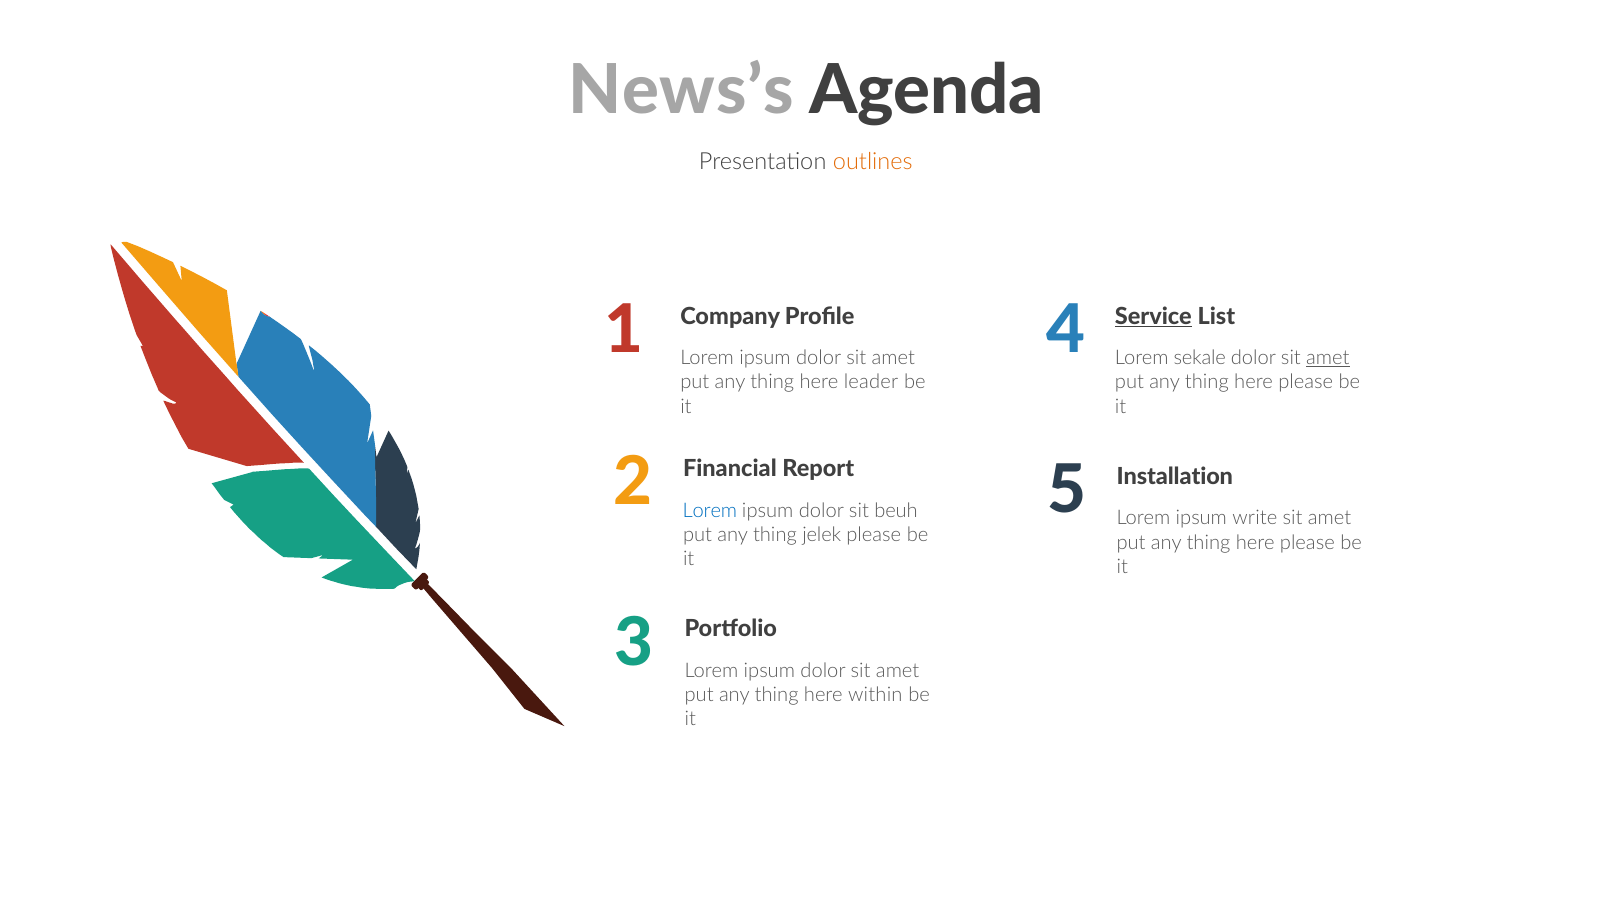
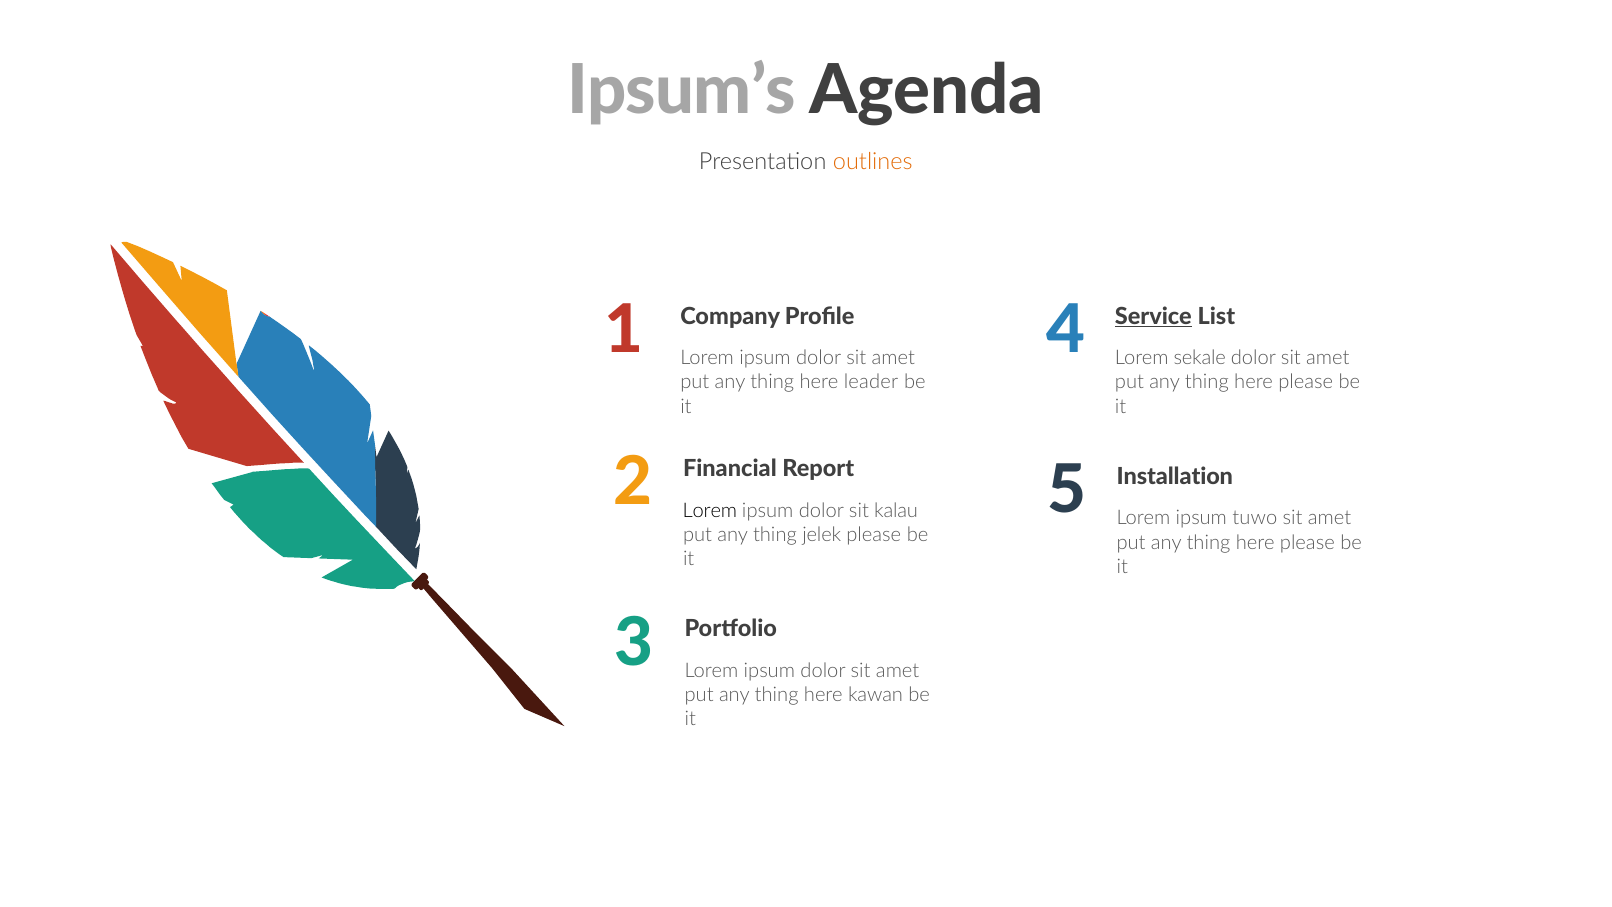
News’s: News’s -> Ipsum’s (682, 91)
amet underline: present -> none (1328, 358)
Lorem colour: blue -> black (710, 510)
beuh: beuh -> kalau (896, 510)
write: write -> tuwo (1255, 518)
within: within -> kawan (876, 695)
